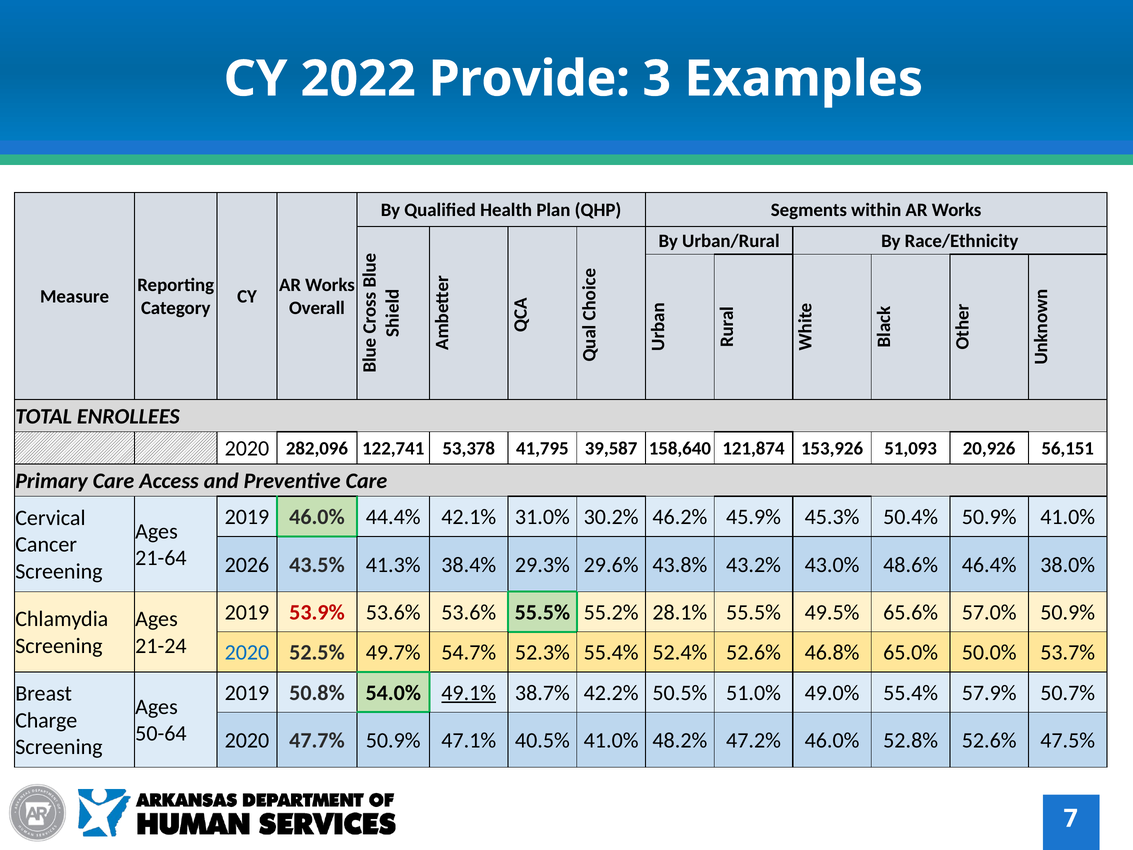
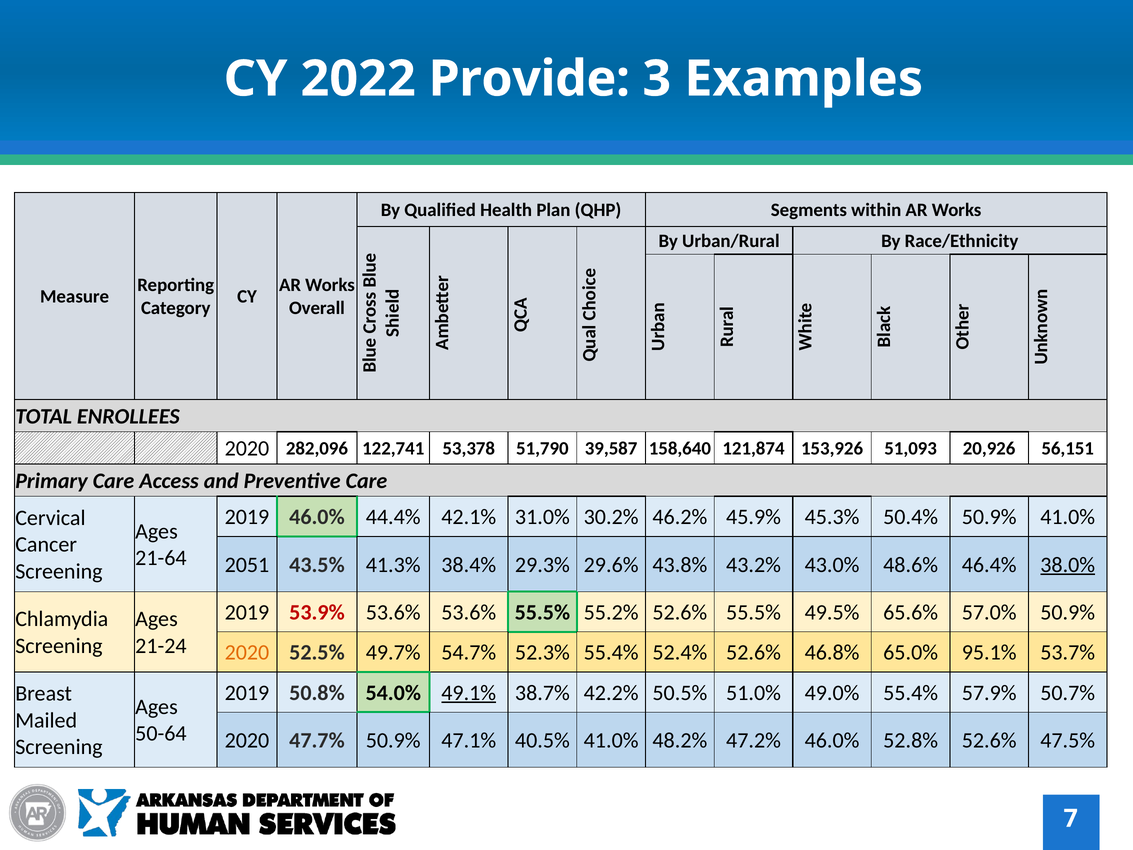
41,795: 41,795 -> 51,790 (542, 448)
2026: 2026 -> 2051 (247, 565)
38.0% underline: none -> present (1068, 565)
55.2% 28.1%: 28.1% -> 52.6% (680, 612)
2020 colour: blue -> orange (247, 652)
50.0%: 50.0% -> 95.1% (989, 652)
Charge: Charge -> Mailed (46, 720)
